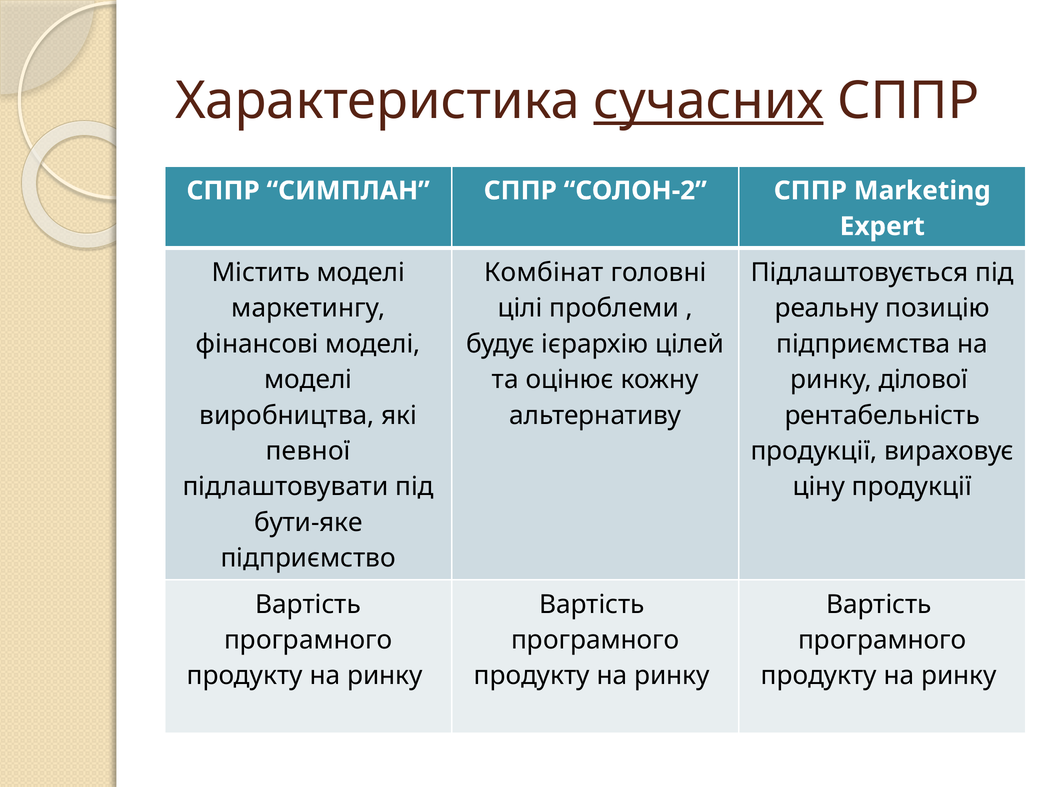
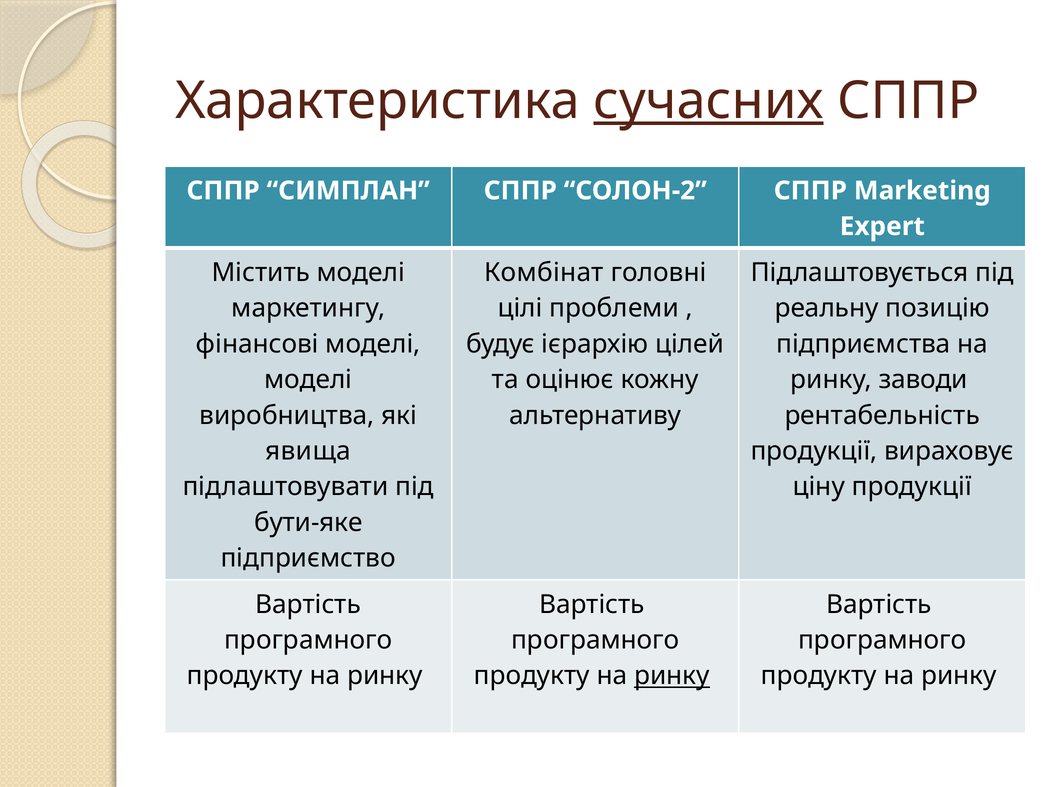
ділової: ділової -> заводи (923, 380)
певної: певної -> явища (308, 451)
ринку underline: none -> present (672, 676)
